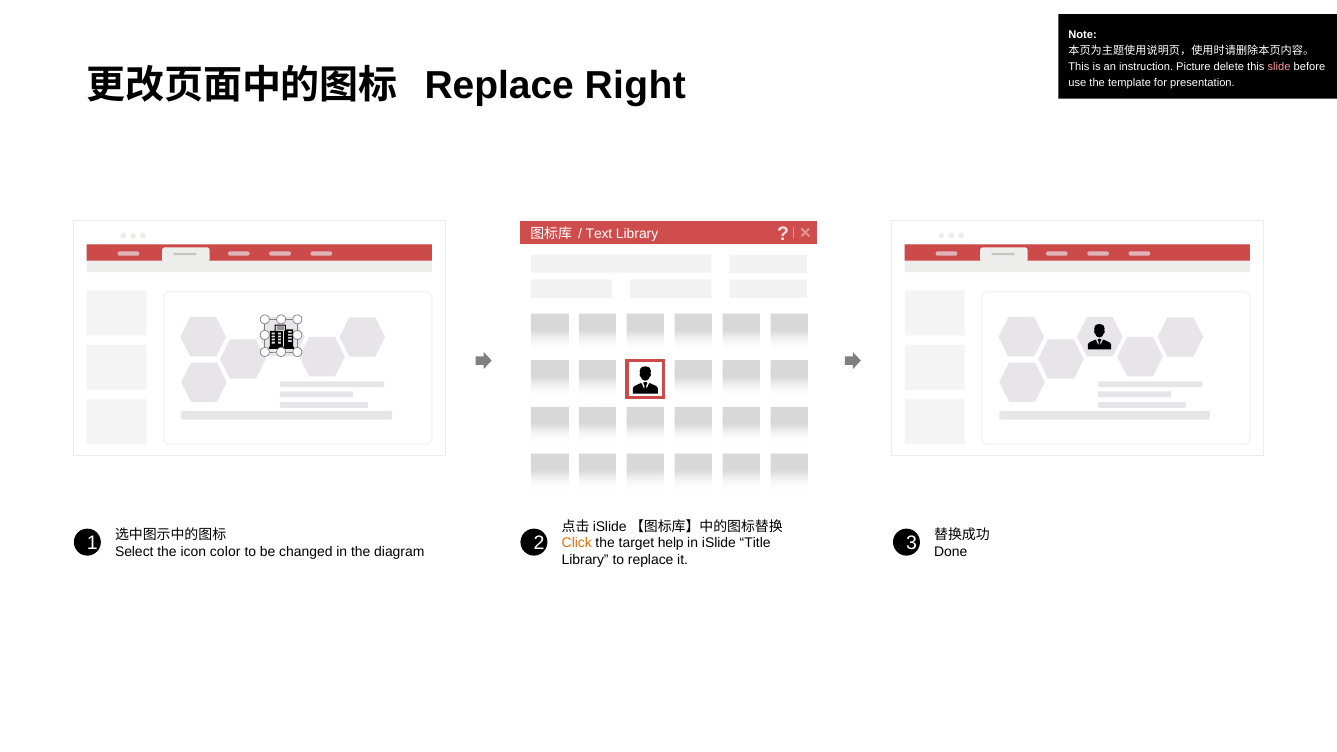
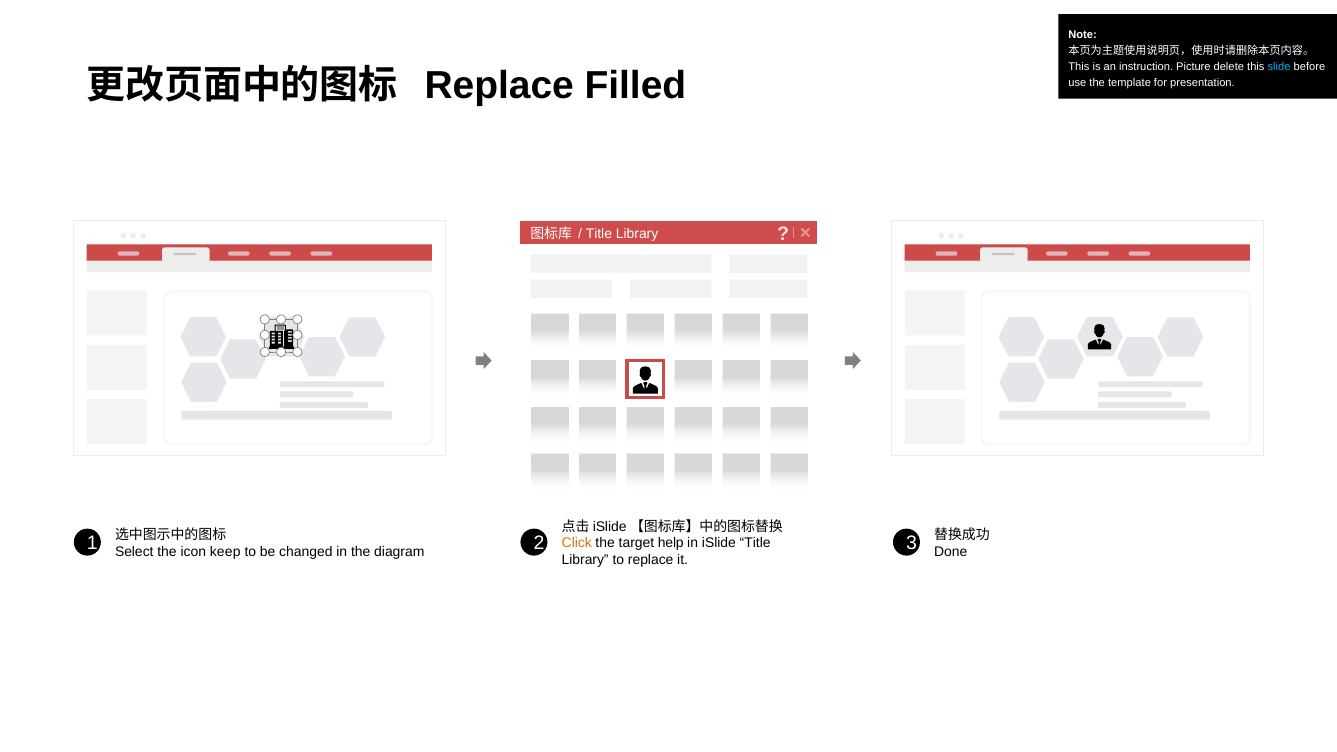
slide colour: pink -> light blue (1279, 66)
Right: Right -> Filled (635, 85)
Text: Text -> Title (599, 233)
color: color -> keep (225, 552)
